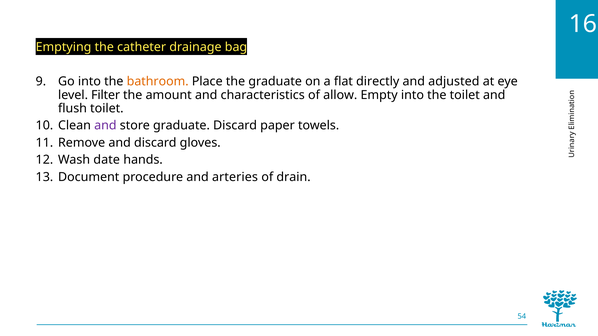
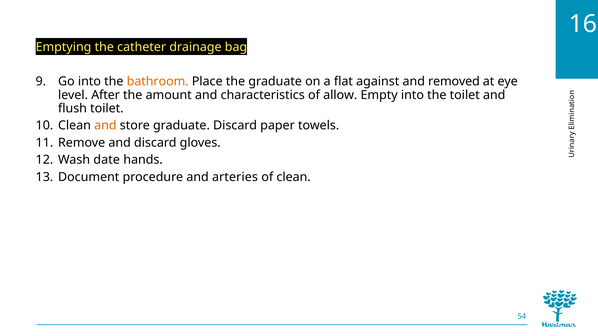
directly: directly -> against (378, 82)
adjusted: adjusted -> removed (454, 82)
Filter: Filter -> After (106, 95)
and colour: purple -> orange (105, 126)
of drain: drain -> clean (294, 177)
